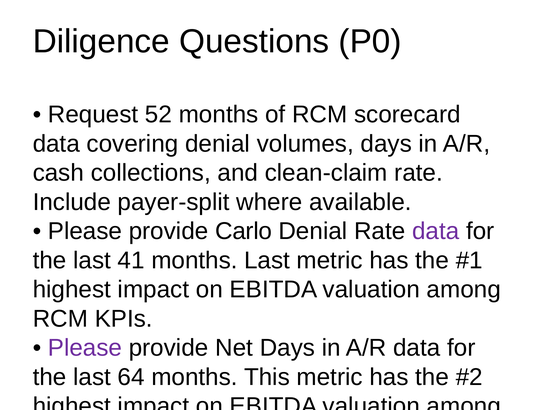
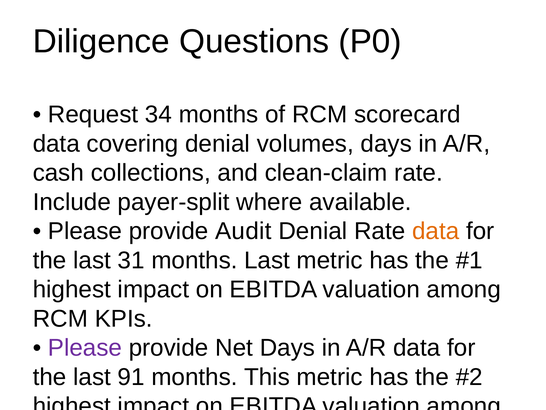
52: 52 -> 34 (159, 114)
Carlo: Carlo -> Audit (243, 231)
data colour: purple -> orange (436, 231)
41: 41 -> 31 (131, 260)
64: 64 -> 91 (131, 377)
